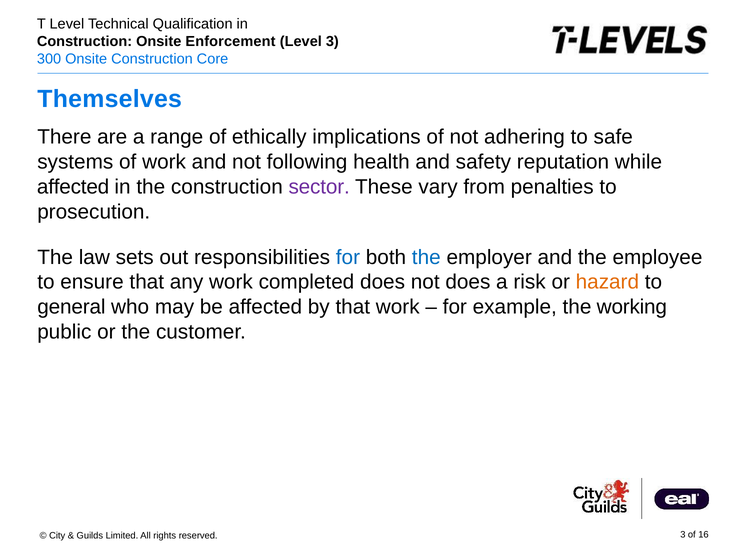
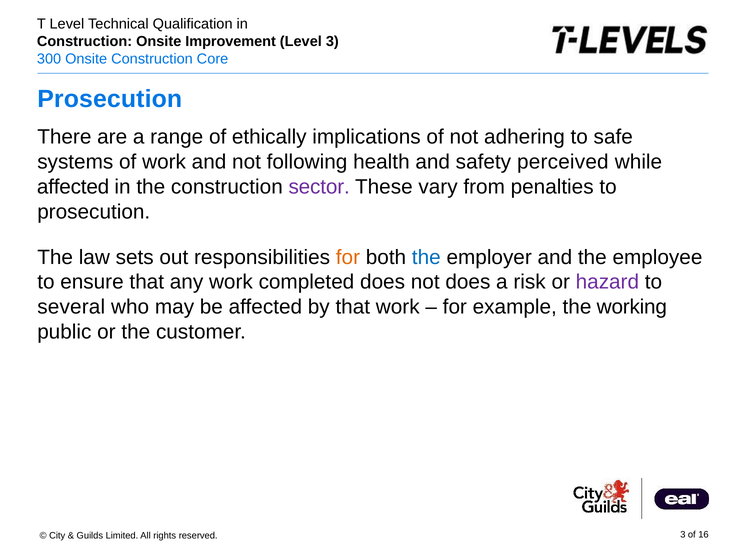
Enforcement: Enforcement -> Improvement (231, 41)
Themselves: Themselves -> Prosecution (110, 99)
reputation: reputation -> perceived (563, 162)
for colour: blue -> orange (348, 257)
hazard colour: orange -> purple (607, 282)
general: general -> several (71, 307)
